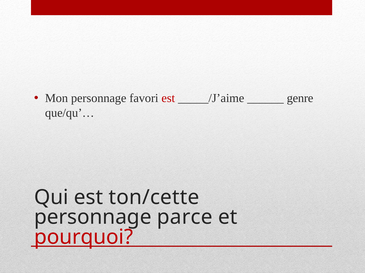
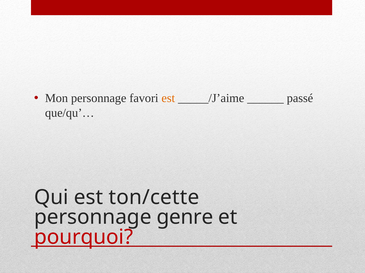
est colour: red -> orange (168, 98)
genre: genre -> passé (300, 98)
parce: parce -> genre (185, 218)
